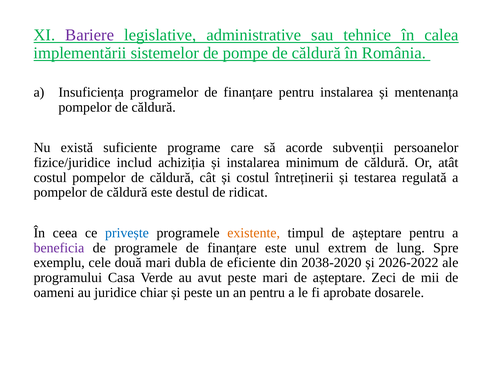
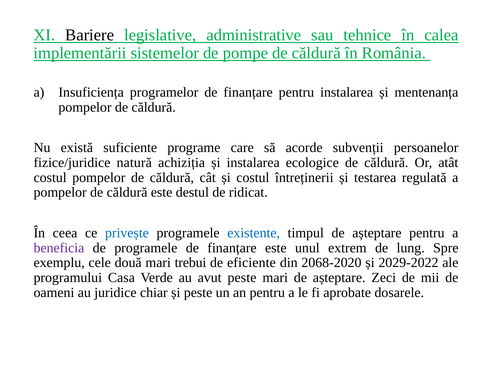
Bariere colour: purple -> black (90, 35)
includ: includ -> natură (134, 162)
minimum: minimum -> ecologice (312, 162)
existente colour: orange -> blue (254, 232)
dubla: dubla -> trebui (191, 262)
2038-2020: 2038-2020 -> 2068-2020 (331, 262)
2026-2022: 2026-2022 -> 2029-2022 (408, 262)
